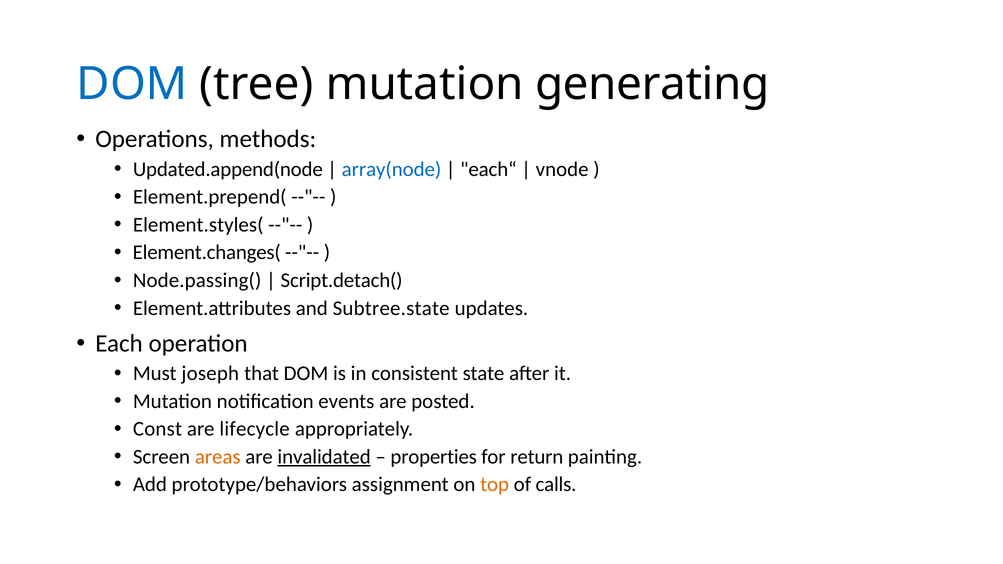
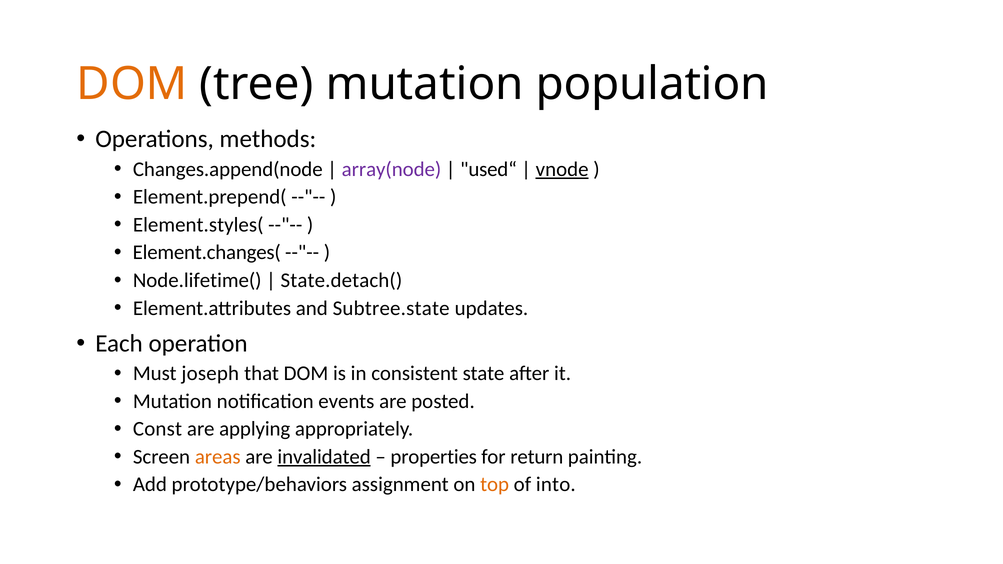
DOM colour: blue -> orange (132, 84)
generating: generating -> population (652, 84)
Updated.append(node: Updated.append(node -> Changes.append(node (228, 169)
array(node colour: blue -> purple (391, 169)
each“: each“ -> used“ (489, 169)
vnode underline: none -> present (562, 169)
Node.passing(: Node.passing( -> Node.lifetime( (197, 280)
Script.detach(: Script.detach( -> State.detach( (341, 280)
lifecycle: lifecycle -> applying (255, 429)
calls: calls -> into (556, 485)
